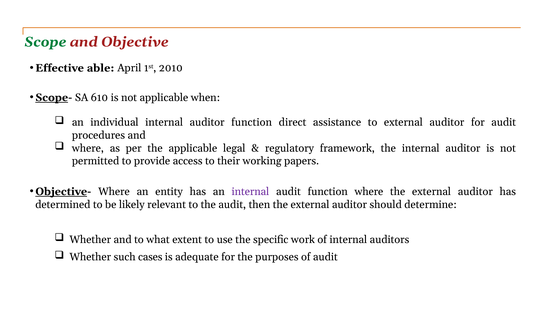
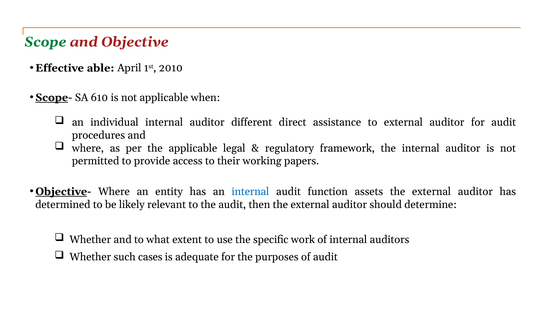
auditor function: function -> different (252, 122)
internal colour: purple -> blue (250, 192)
function where: where -> assets (369, 192)
